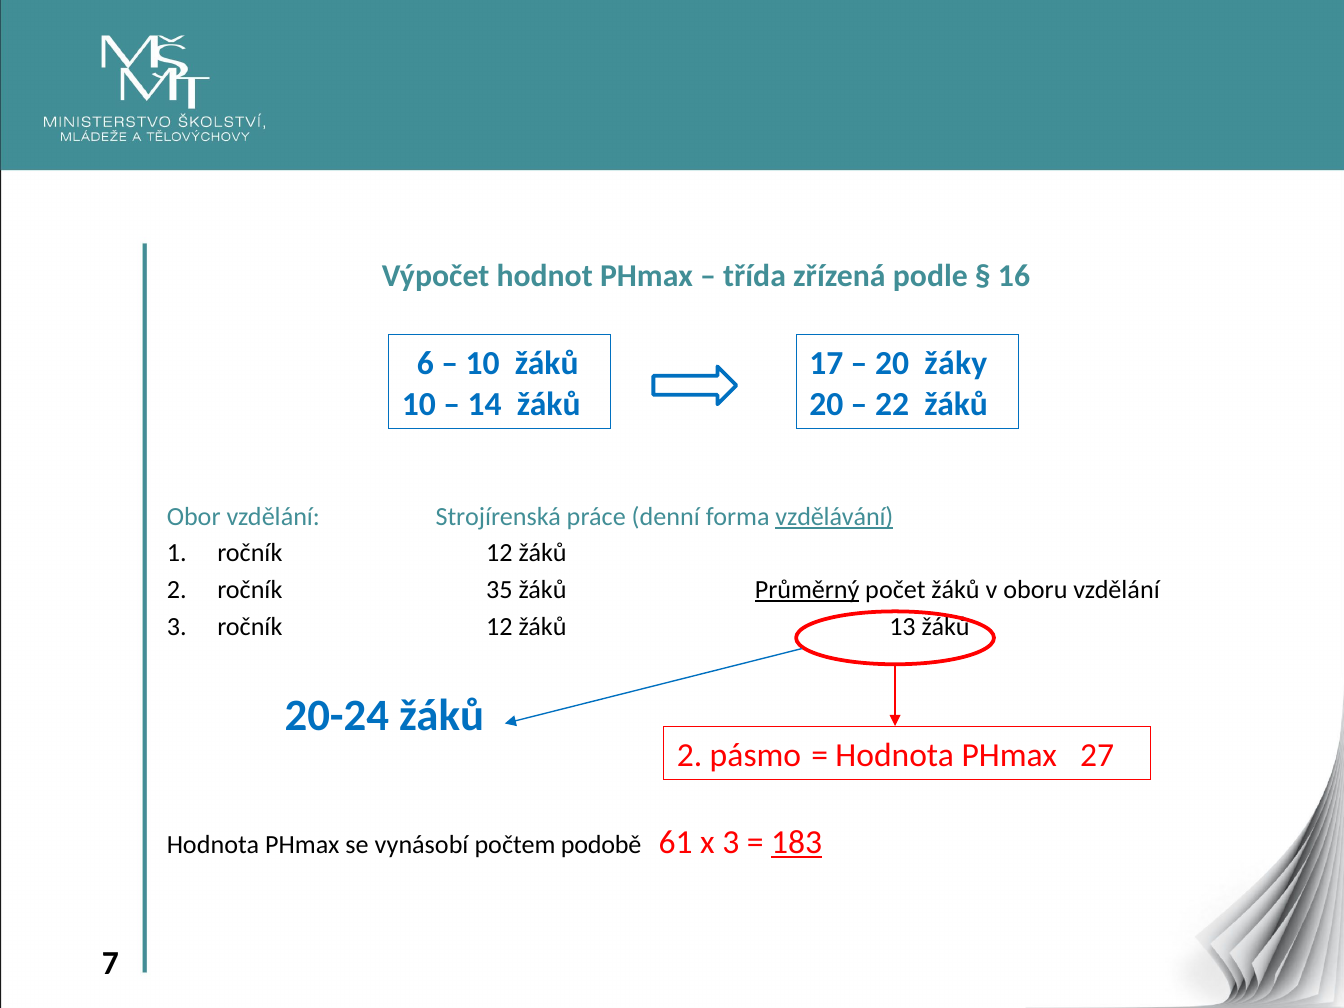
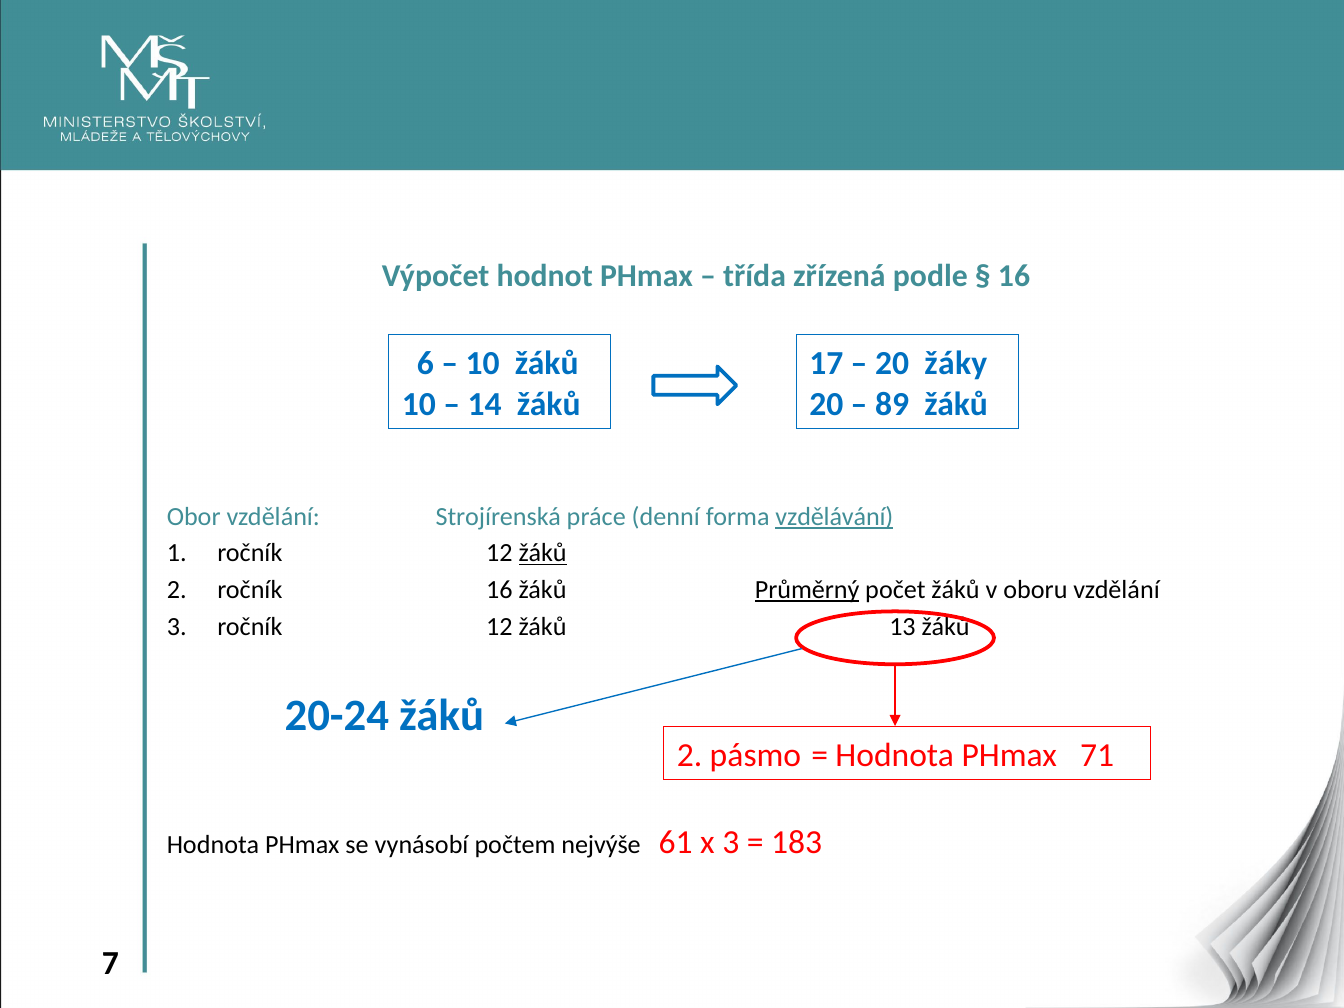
22: 22 -> 89 (892, 404)
žáků underline: none -> present (543, 553)
ročník 35: 35 -> 16 (499, 590)
27: 27 -> 71 (1097, 755)
podobě: podobě -> nejvýše (601, 845)
183 underline: present -> none (797, 842)
